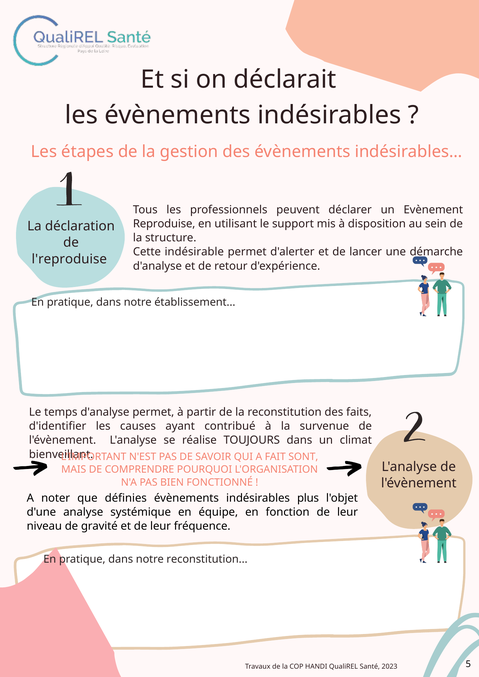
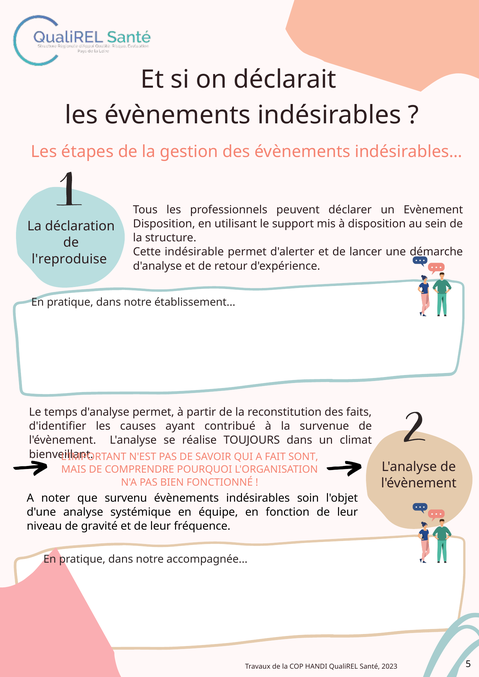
Reproduise: Reproduise -> Disposition (164, 224)
définies: définies -> survenu (126, 498)
plus: plus -> soin (308, 498)
notre reconstitution: reconstitution -> accompagnée (207, 560)
